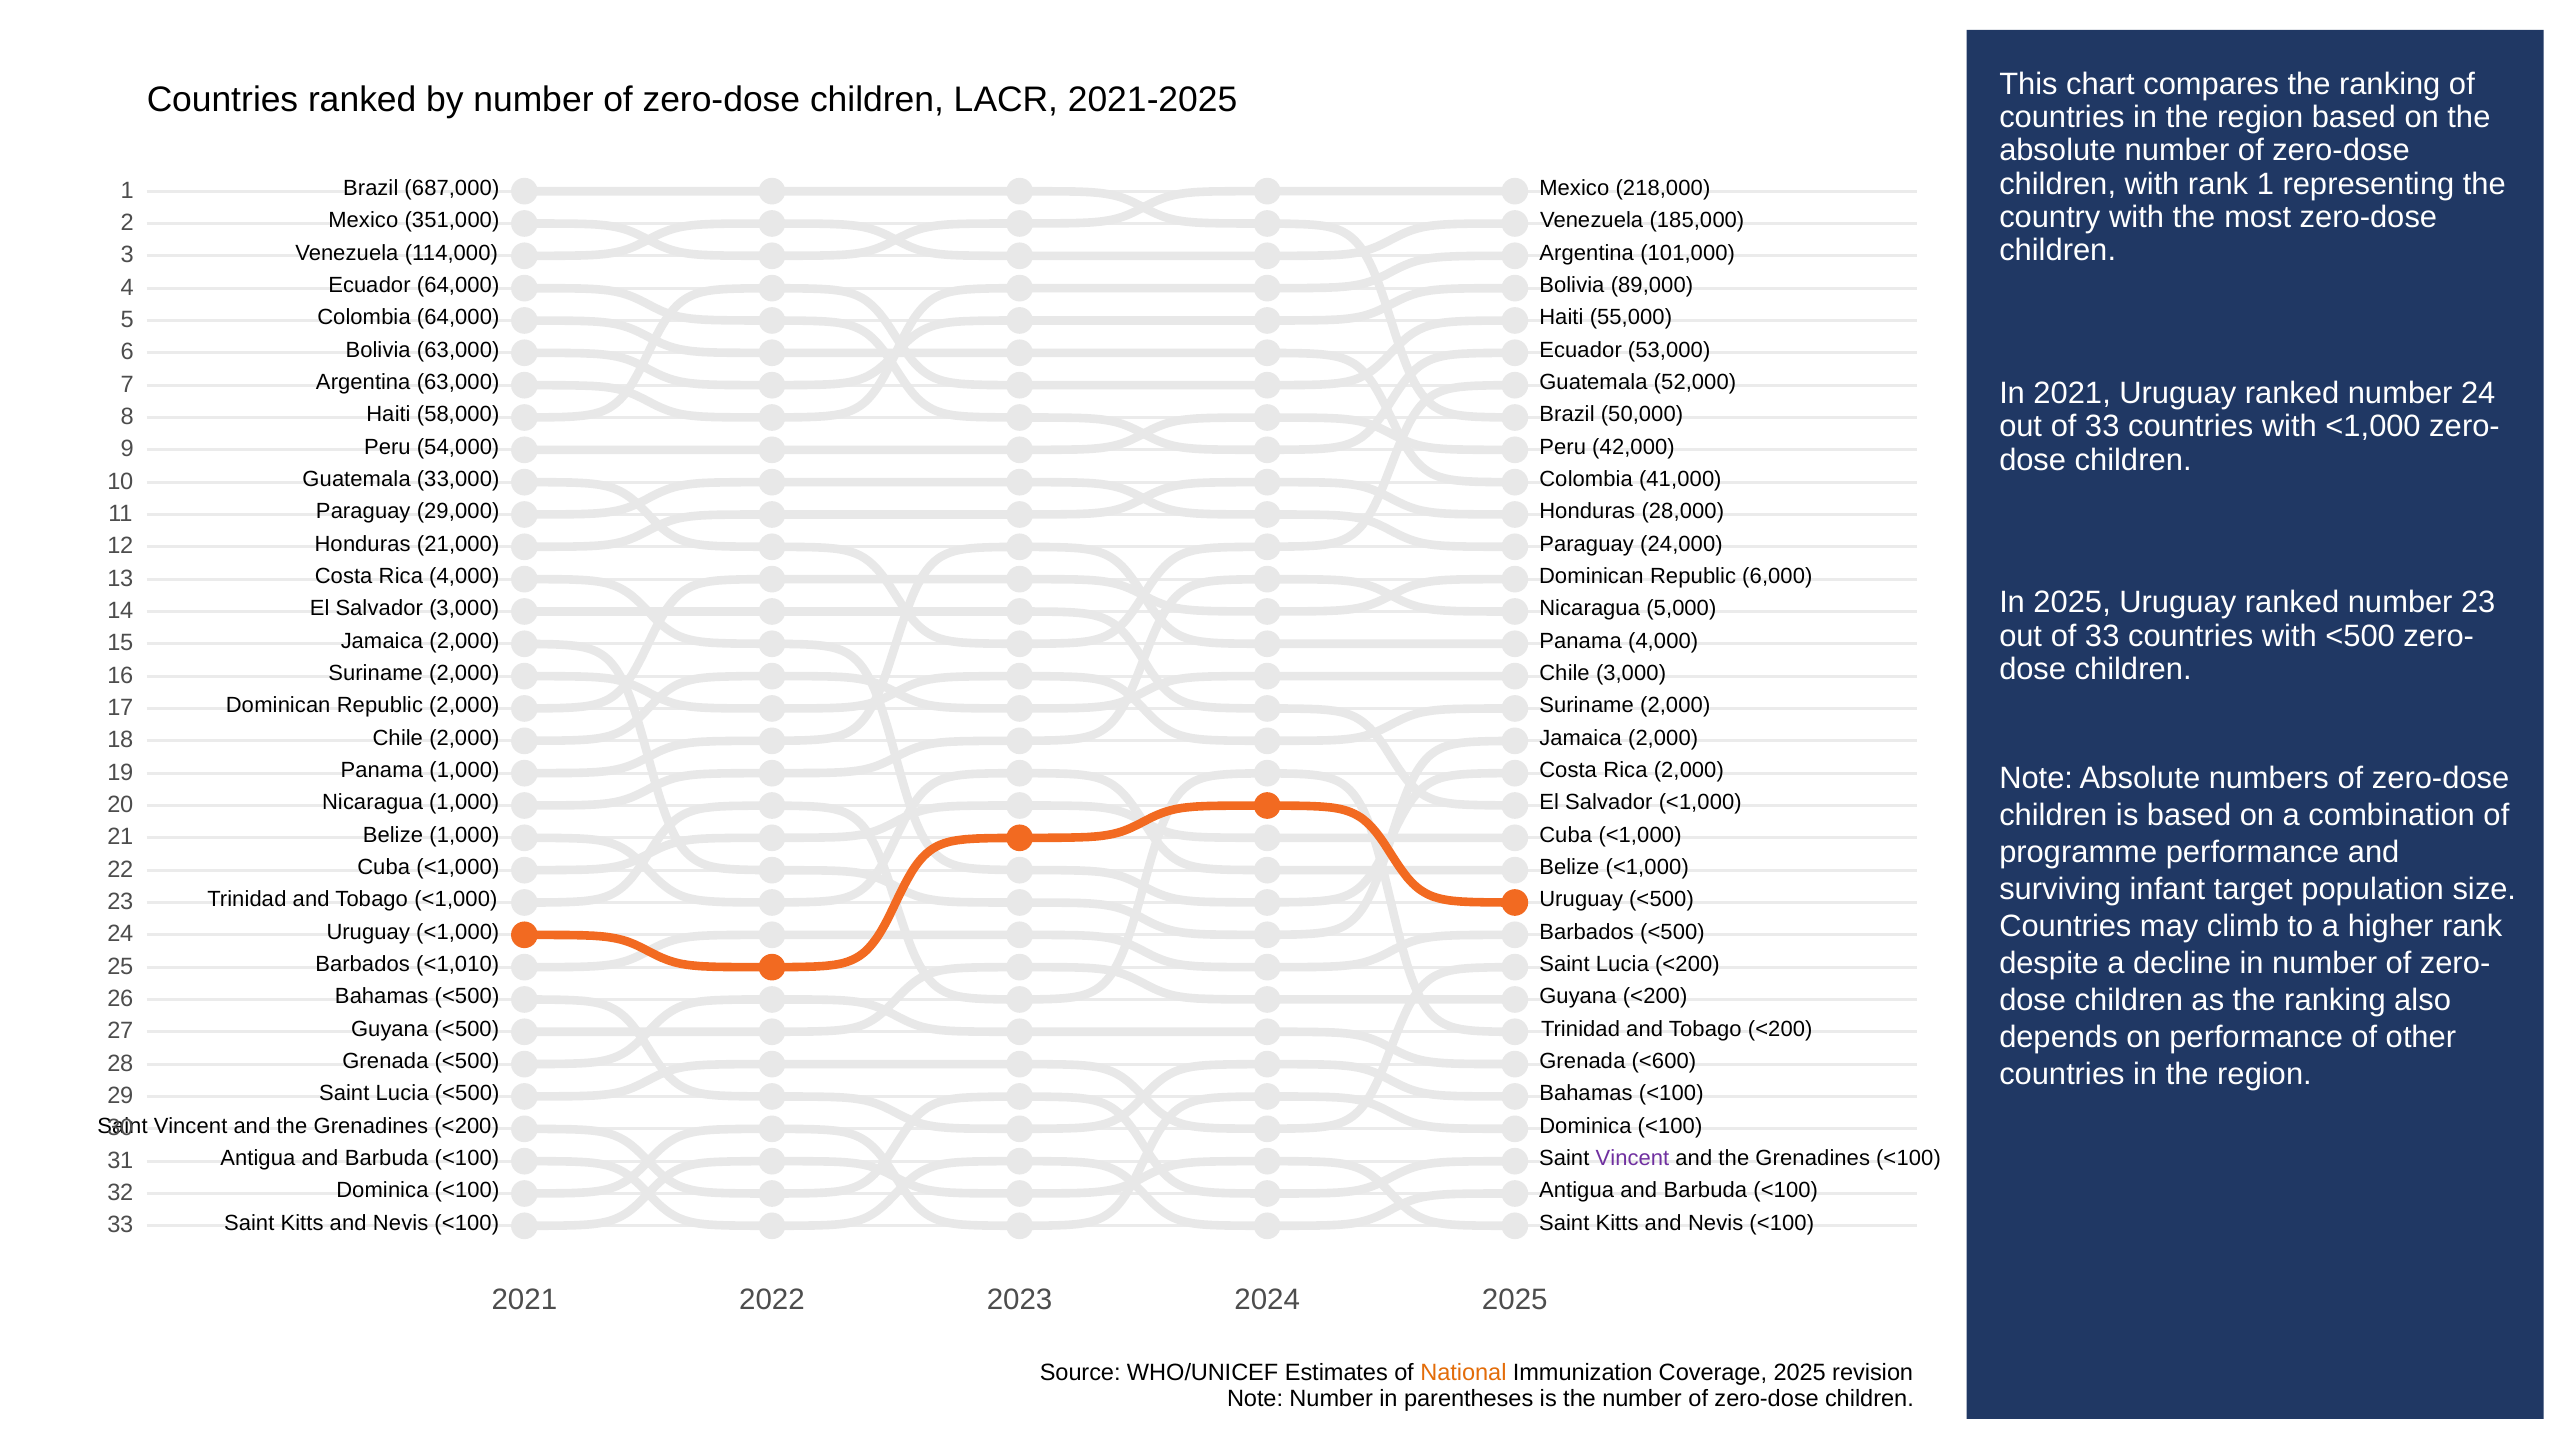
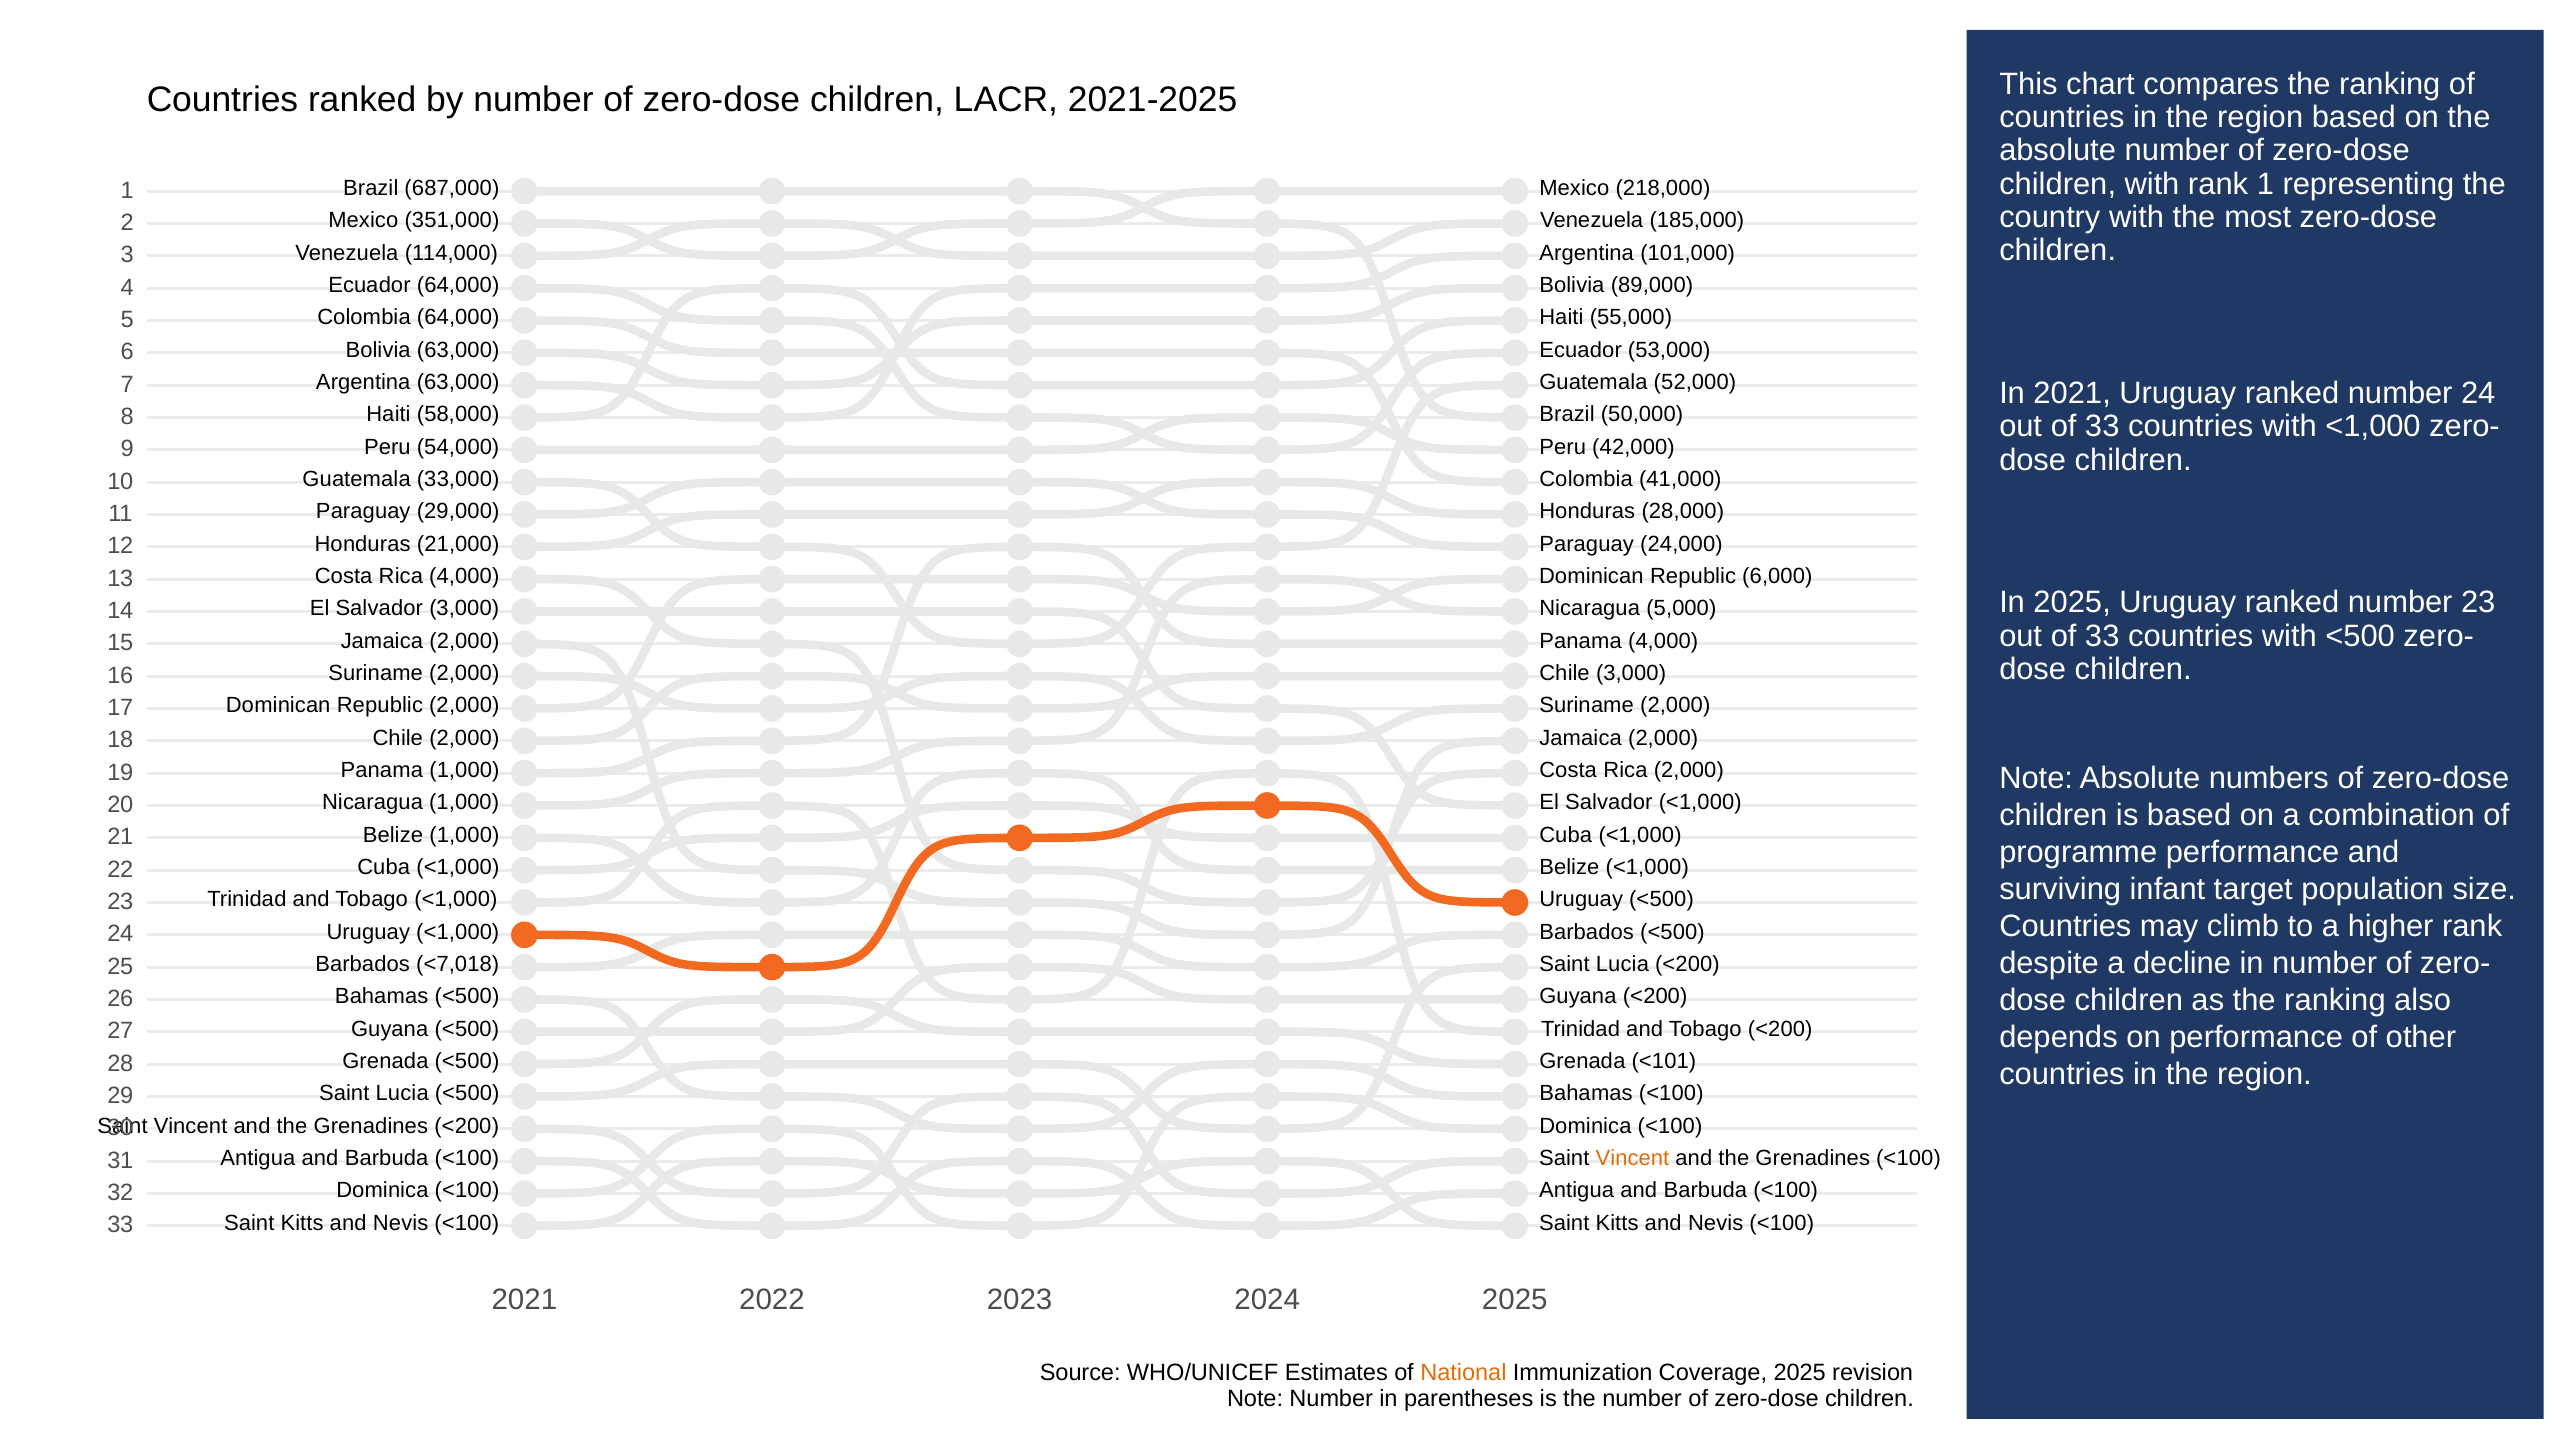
<1,010: <1,010 -> <7,018 (458, 964)
<600: <600 -> <101 (1664, 1061)
Vincent colour: purple -> orange (1632, 1158)
